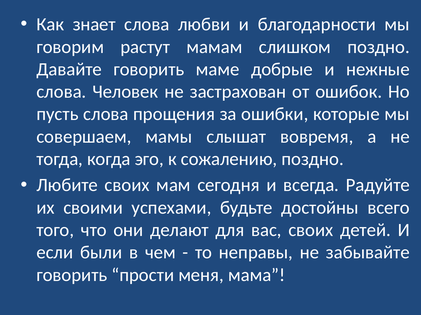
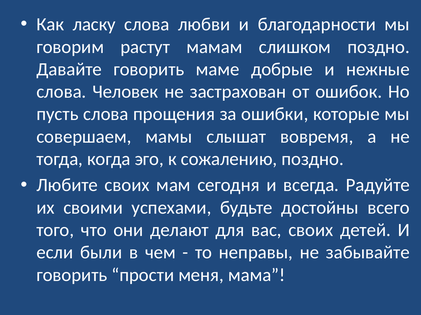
знает: знает -> ласку (94, 25)
